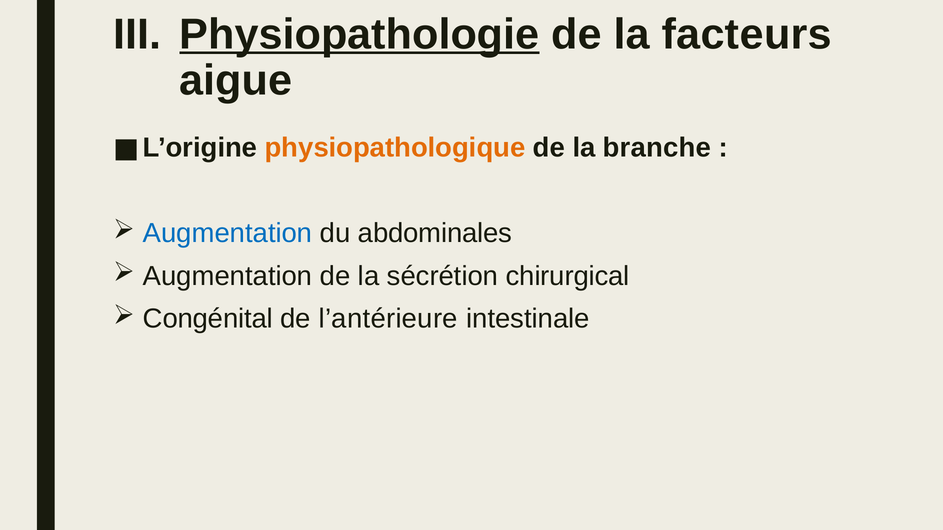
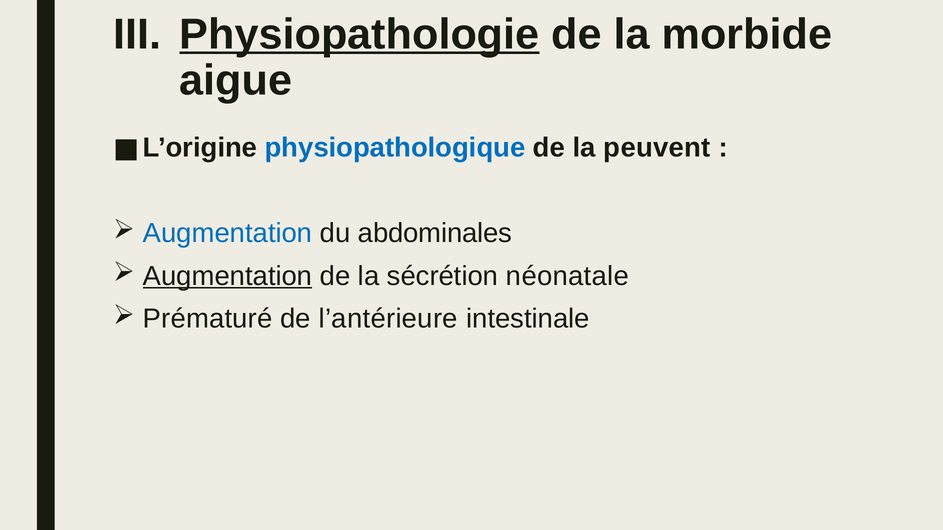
facteurs: facteurs -> morbide (747, 34)
physiopathologique colour: orange -> blue (395, 148)
branche: branche -> peuvent (657, 148)
Augmentation underline: none -> present (228, 276)
chirurgical: chirurgical -> néonatale (567, 276)
Congénital: Congénital -> Prématuré (208, 319)
